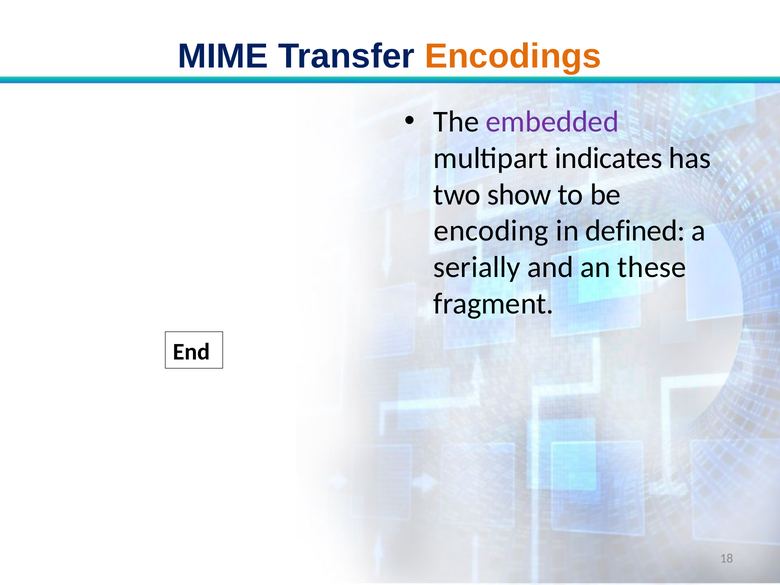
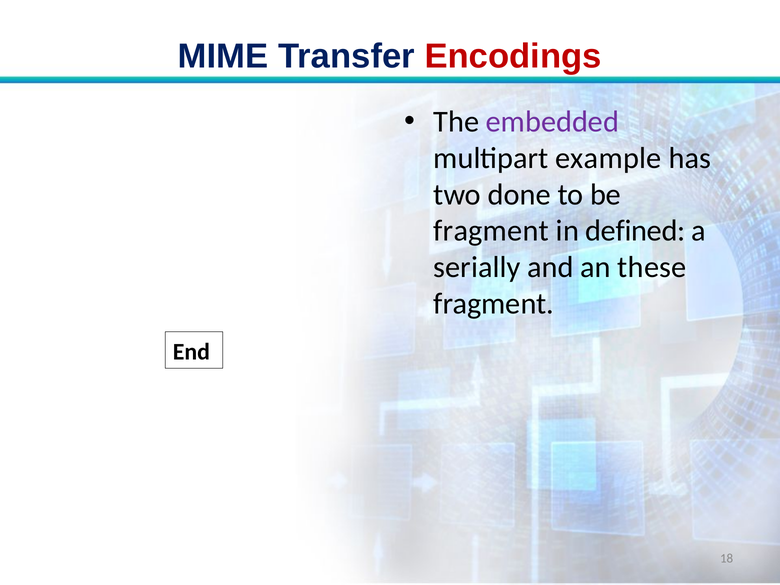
Encodings colour: orange -> red (513, 56)
indicates: indicates -> example (608, 158)
show: show -> done (519, 195)
encoding: encoding -> fragment (491, 231)
